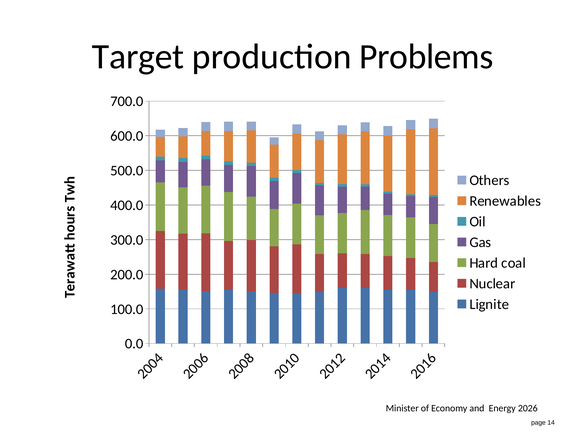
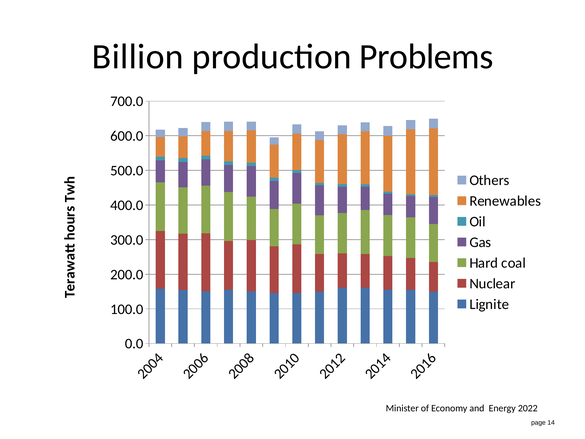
Target: Target -> Billion (138, 57)
2026: 2026 -> 2022 (528, 408)
